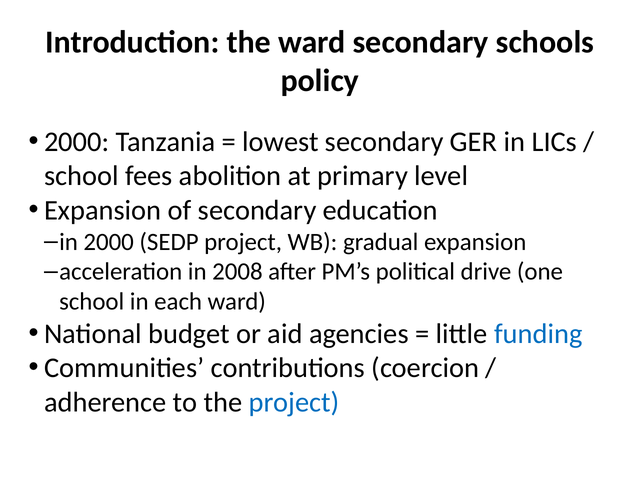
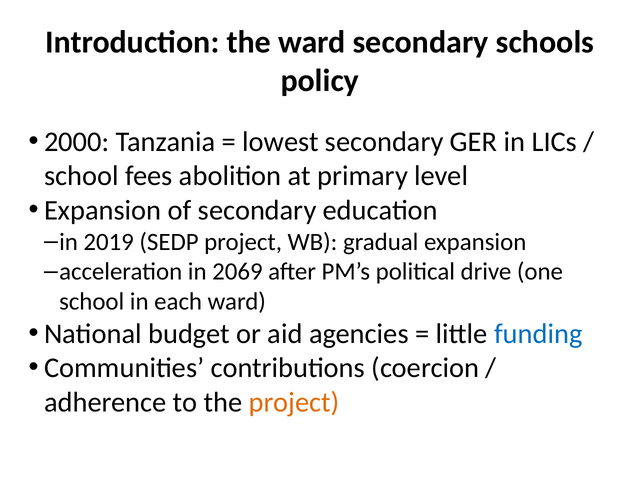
in 2000: 2000 -> 2019 (109, 242)
2008: 2008 -> 2069 (237, 272)
project colour: blue -> orange (294, 402)
